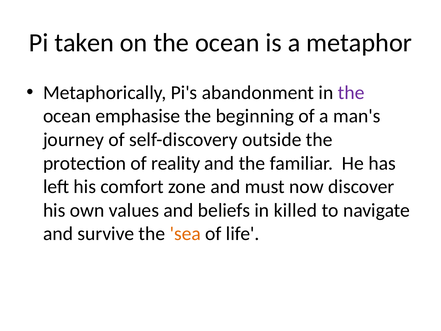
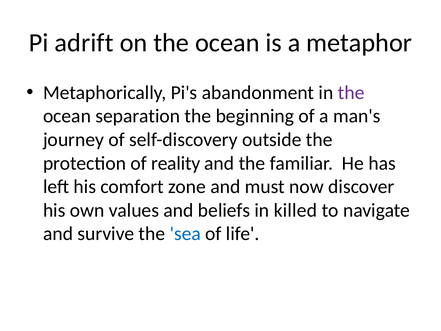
taken: taken -> adrift (84, 43)
emphasise: emphasise -> separation (138, 116)
sea colour: orange -> blue (185, 234)
